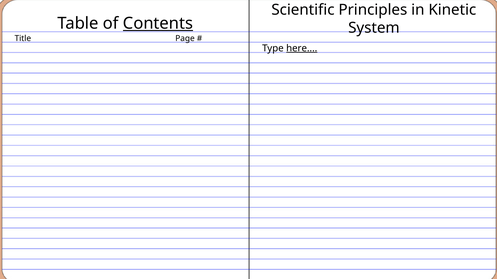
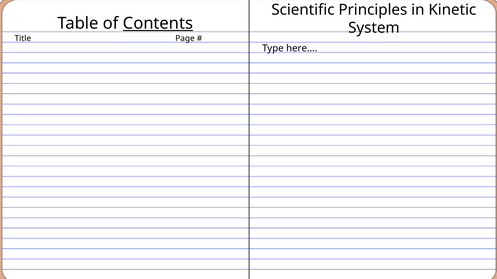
here underline: present -> none (302, 48)
